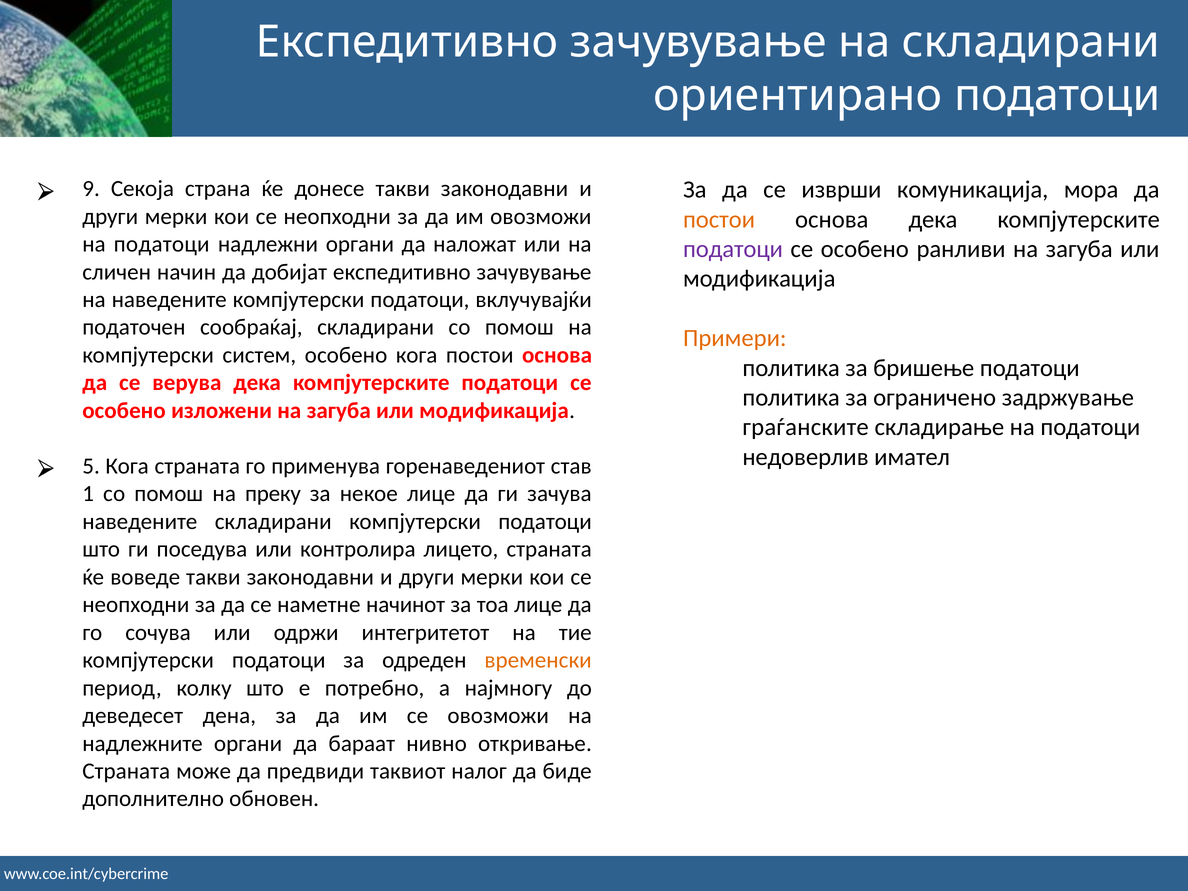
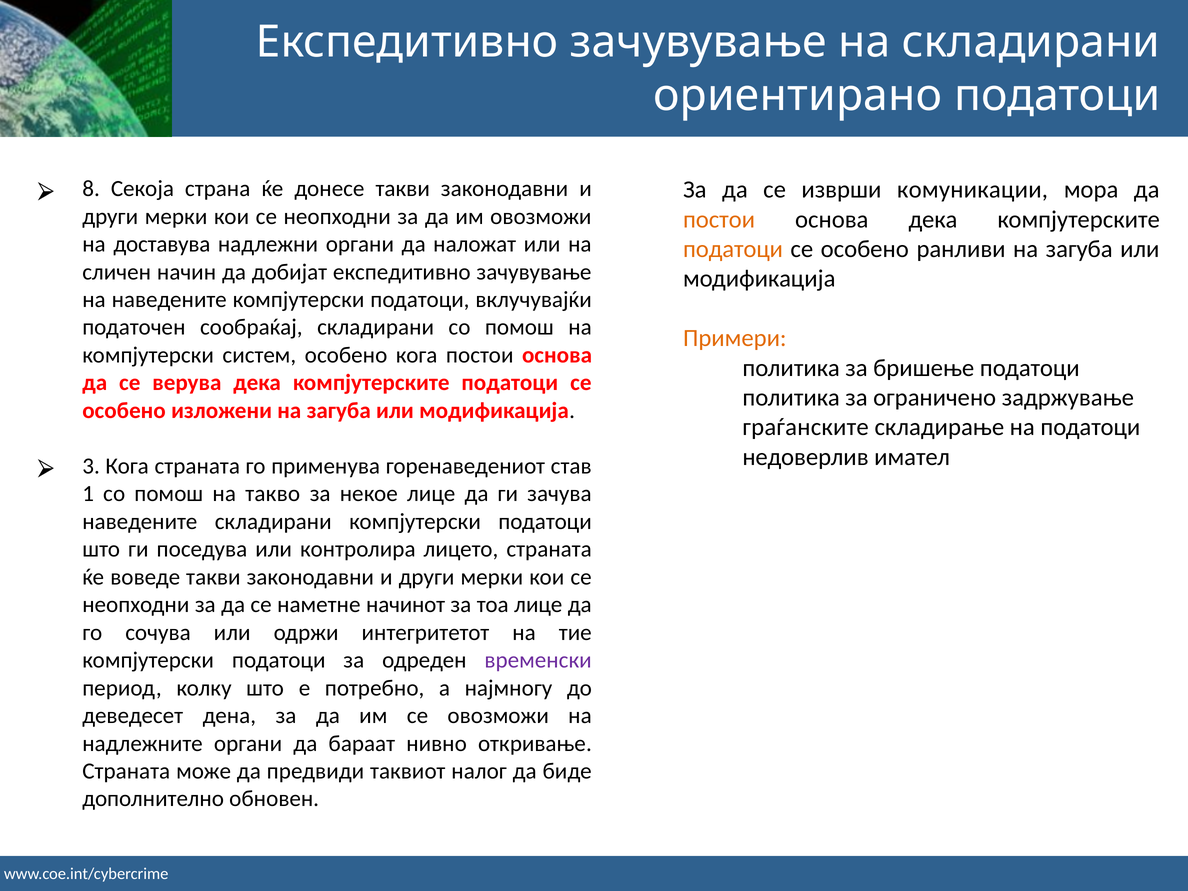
комуникација: комуникација -> комуникации (972, 190)
9: 9 -> 8 (91, 189)
податоци: податоци -> доставува (162, 244)
податоци colour: purple -> orange (733, 249)
5: 5 -> 3 (91, 466)
преку: преку -> такво (273, 494)
временски colour: orange -> purple (538, 660)
